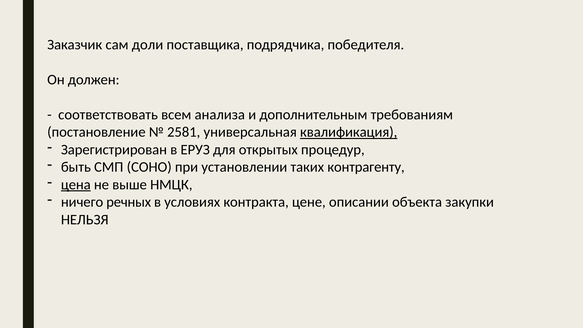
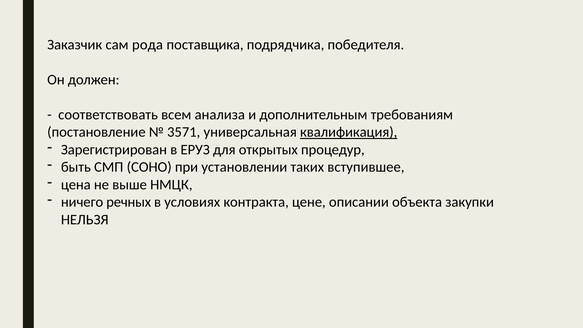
доли: доли -> рода (147, 45)
2581: 2581 -> 3571 (184, 132)
контрагенту: контрагенту -> вступившее (366, 167)
цена underline: present -> none (76, 185)
